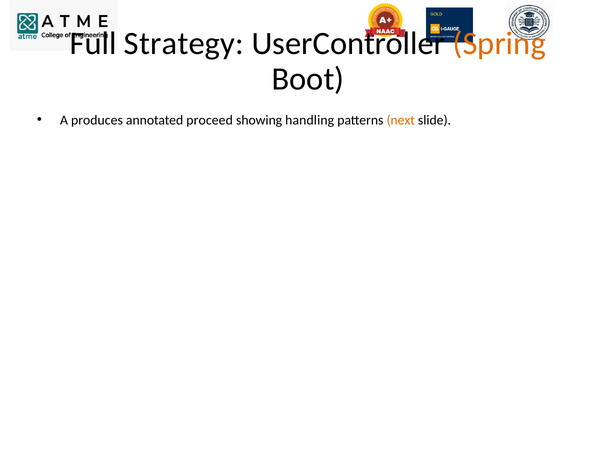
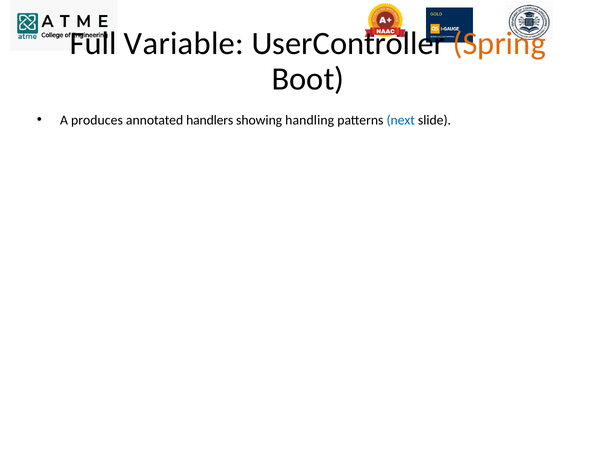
Strategy: Strategy -> Variable (184, 44)
proceed: proceed -> handlers (210, 120)
next colour: orange -> blue (401, 120)
